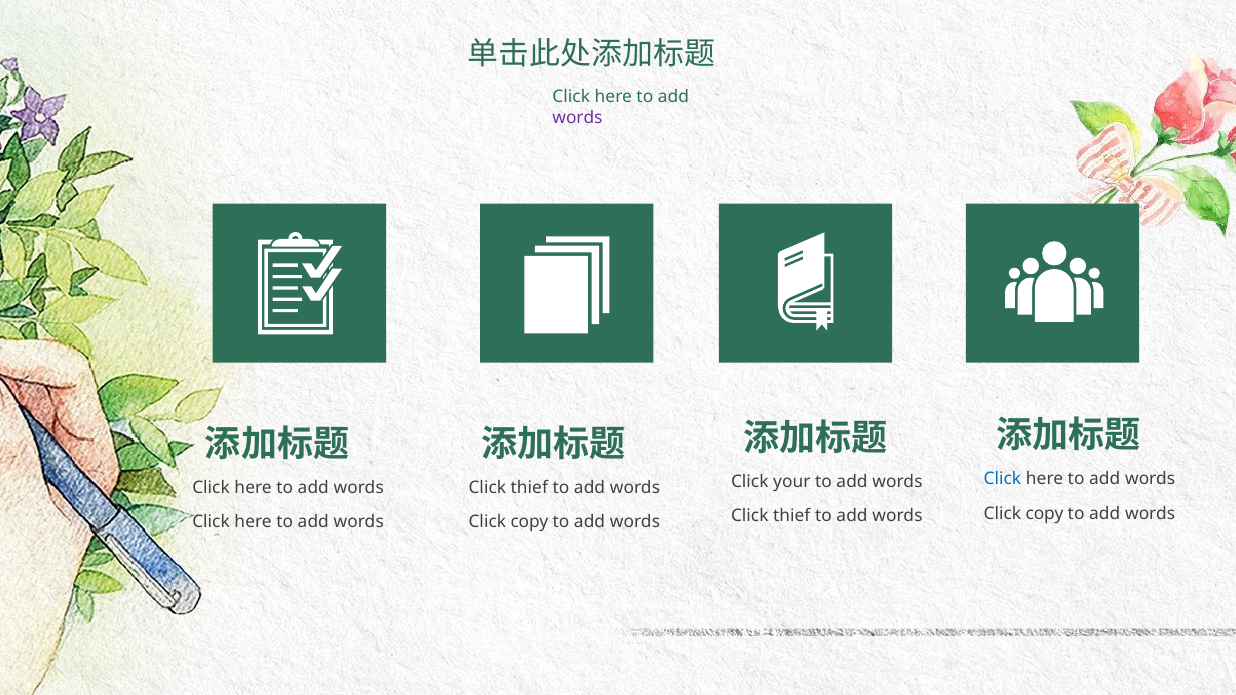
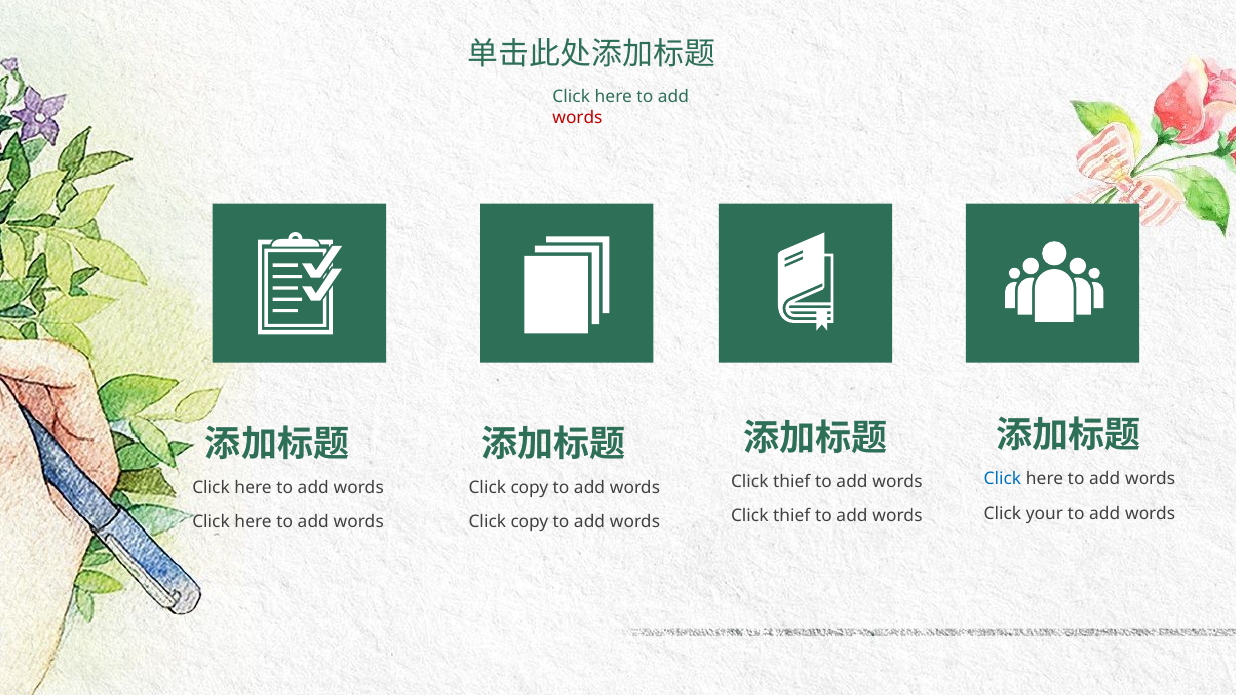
words colour: purple -> red (577, 118)
your: your -> thief (792, 482)
thief: thief -> copy (529, 488)
copy: copy -> your (1044, 514)
